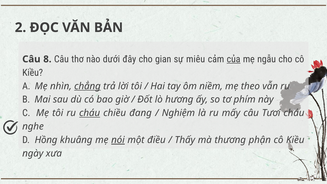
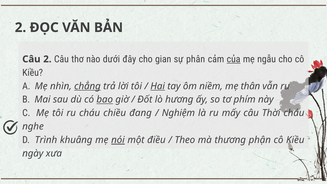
Câu 8: 8 -> 2 (47, 59)
miêu: miêu -> phân (196, 59)
Hai underline: none -> present (158, 86)
theo: theo -> thân (250, 86)
bao underline: none -> present (105, 100)
cháu underline: present -> none (90, 113)
Tươi: Tươi -> Thời (271, 113)
Hồng: Hồng -> Trình (46, 140)
Thấy: Thấy -> Theo (185, 140)
